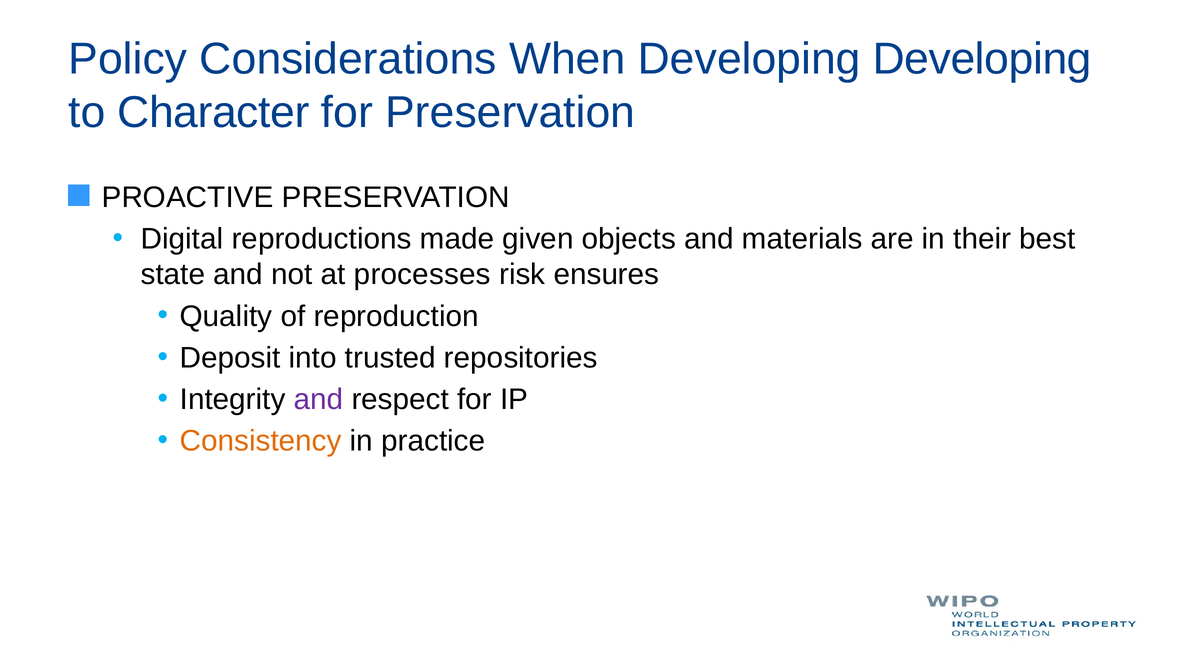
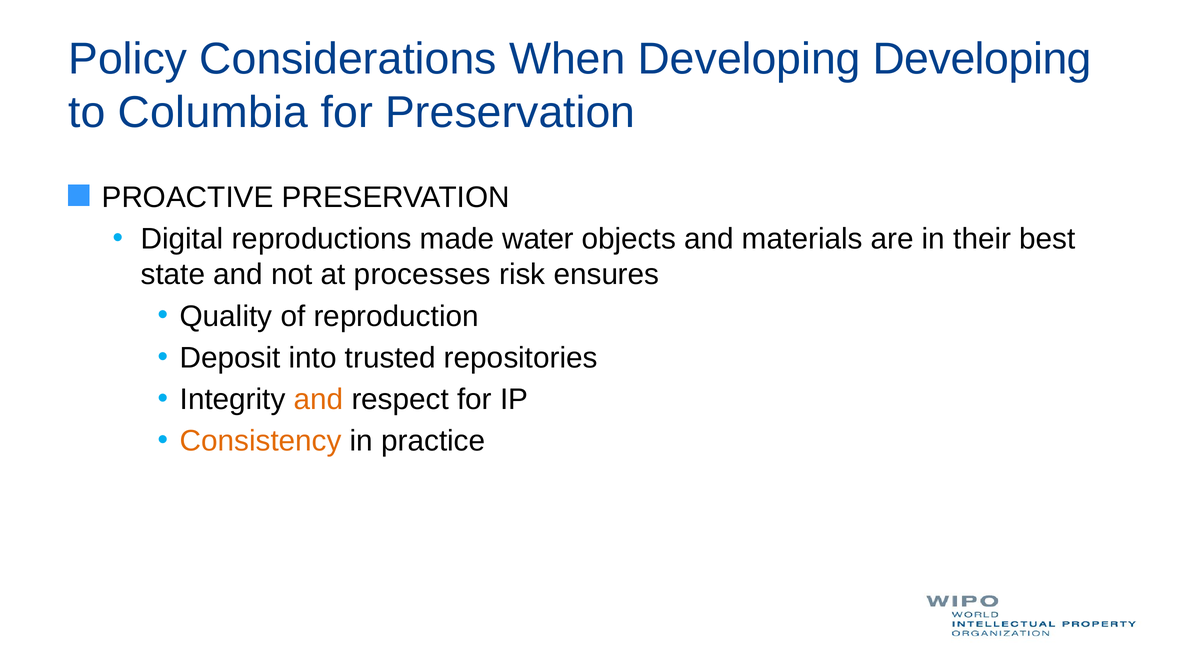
Character: Character -> Columbia (213, 112)
given: given -> water (538, 239)
and colour: purple -> orange (318, 399)
